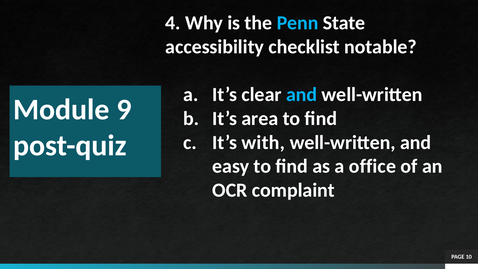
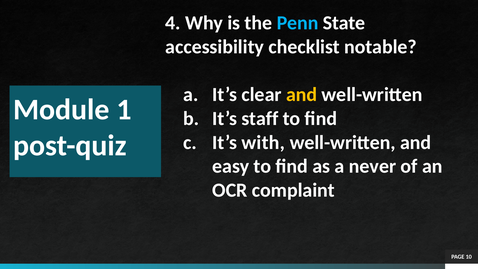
and colour: light blue -> yellow (302, 95)
9: 9 -> 1 (124, 110)
area: area -> staff (260, 119)
office: office -> never (373, 166)
